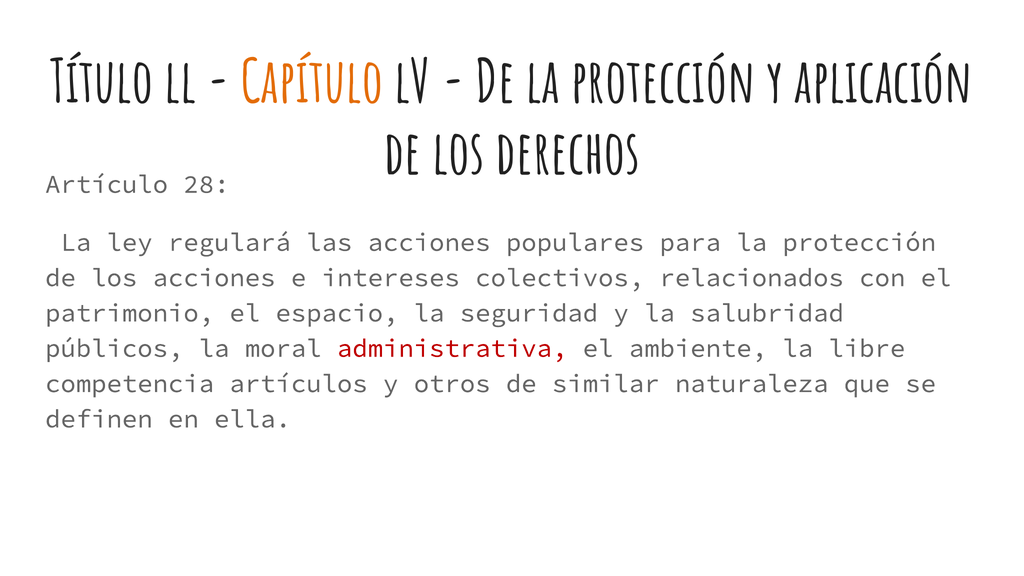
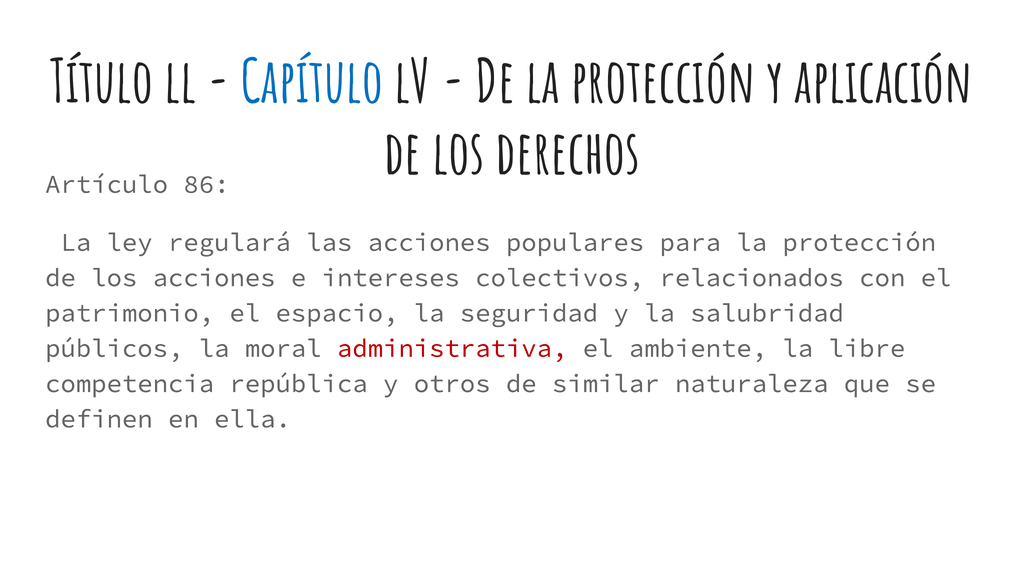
Capítulo colour: orange -> blue (312, 83)
28: 28 -> 86 (206, 184)
artículos: artículos -> república (299, 384)
